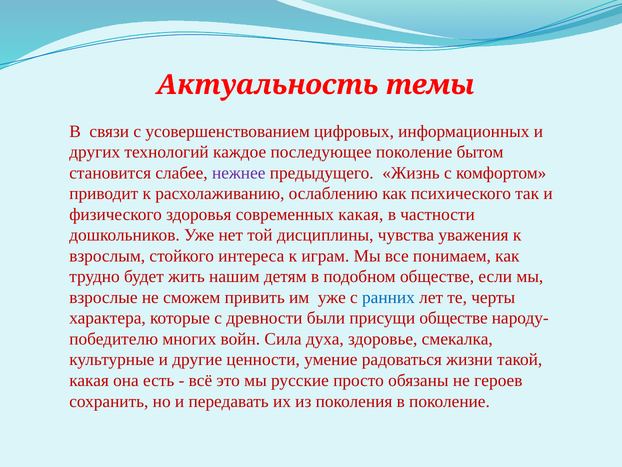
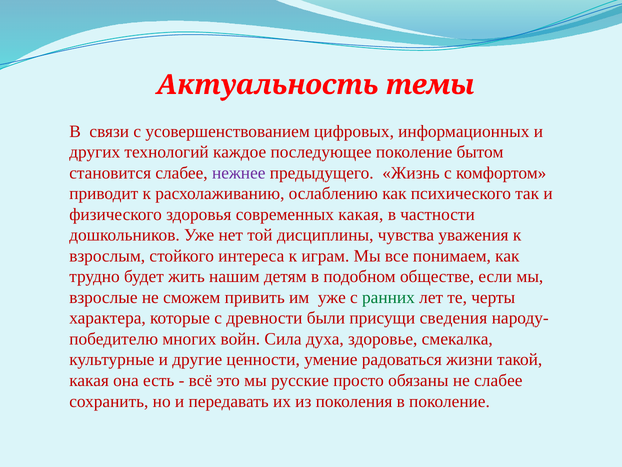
ранних colour: blue -> green (388, 297)
присущи обществе: обществе -> сведения (453, 318)
не героев: героев -> слабее (498, 380)
